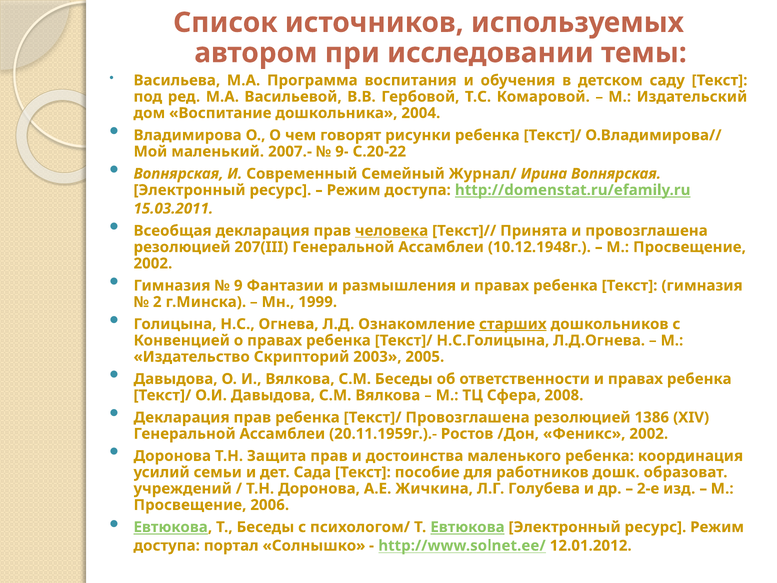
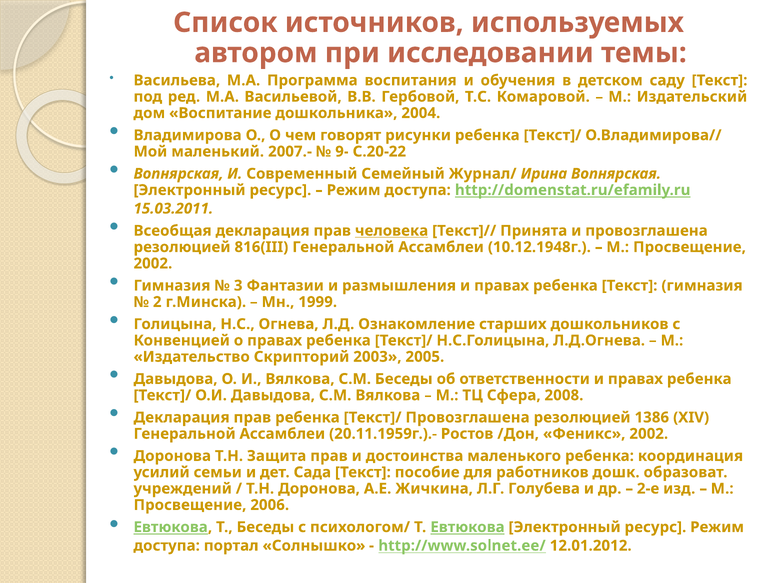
207(III: 207(III -> 816(III (261, 247)
9: 9 -> 3 (238, 285)
старших underline: present -> none (513, 324)
